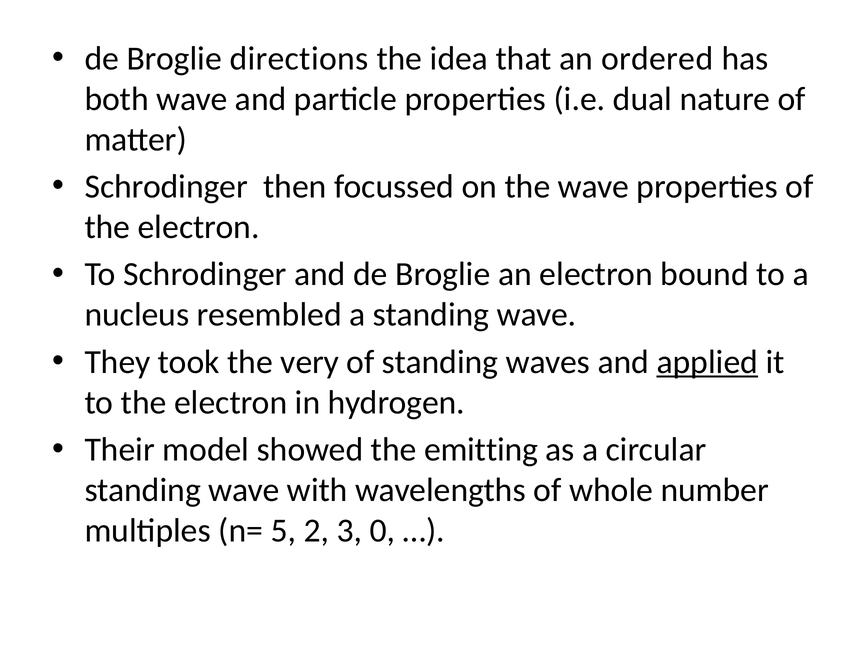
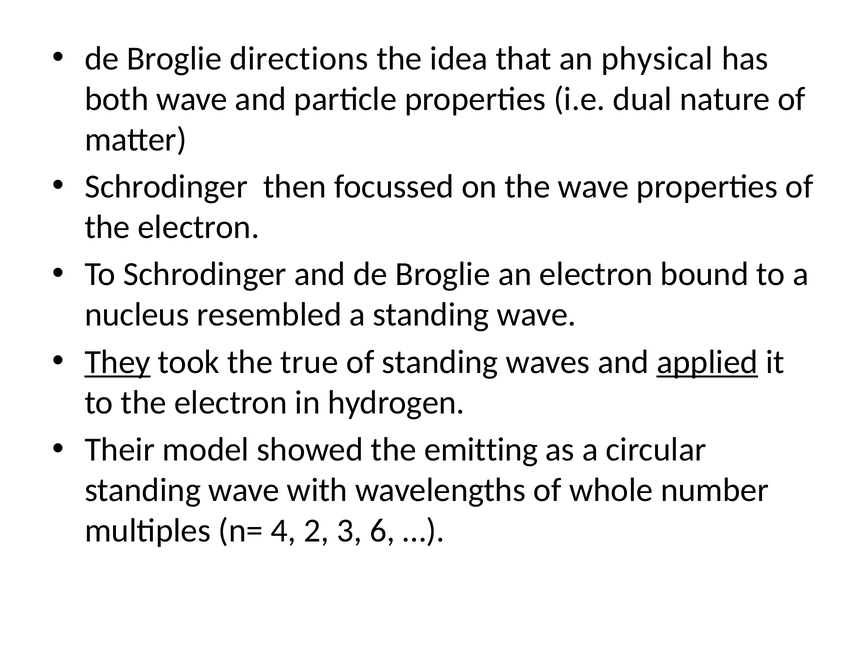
ordered: ordered -> physical (657, 59)
They underline: none -> present (118, 362)
very: very -> true (310, 362)
5: 5 -> 4 (283, 531)
0: 0 -> 6 (383, 531)
